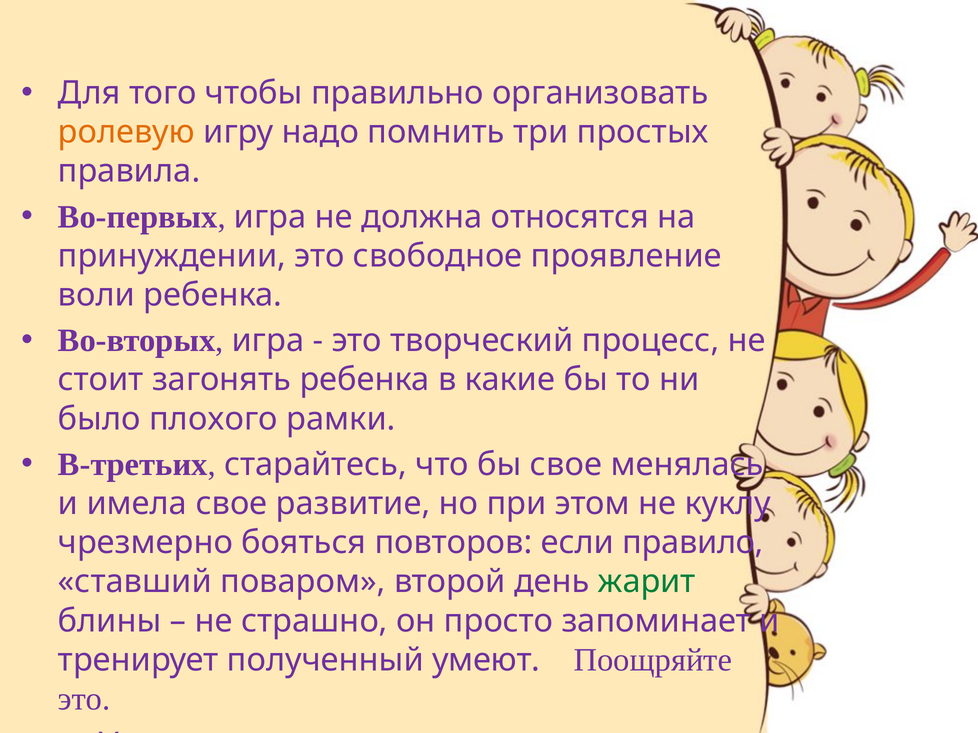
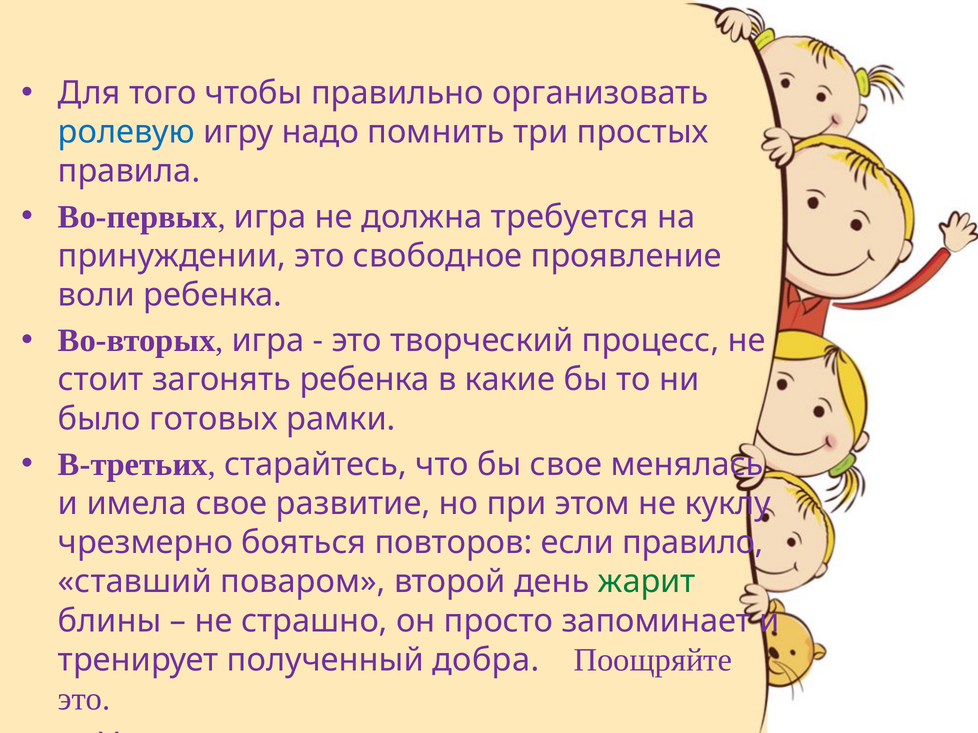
ролевую colour: orange -> blue (126, 132)
относятся: относятся -> требуется (570, 217)
плохого: плохого -> готовых (213, 419)
умеют: умеют -> добра (486, 660)
